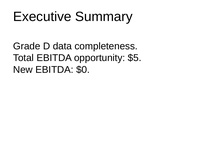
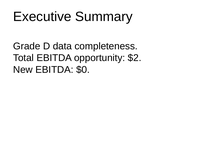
$5: $5 -> $2 (135, 58)
